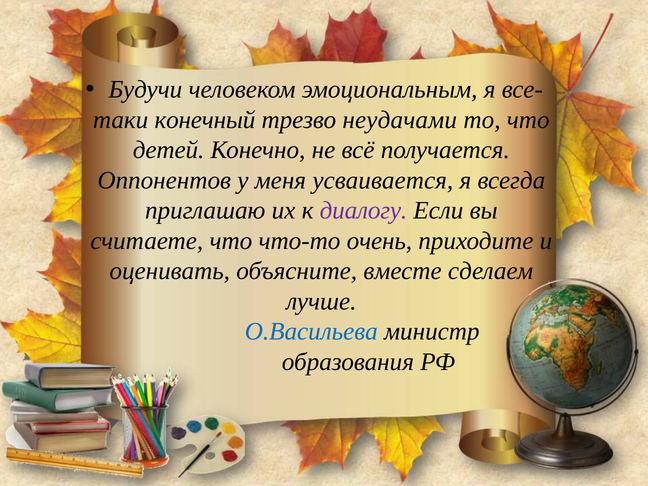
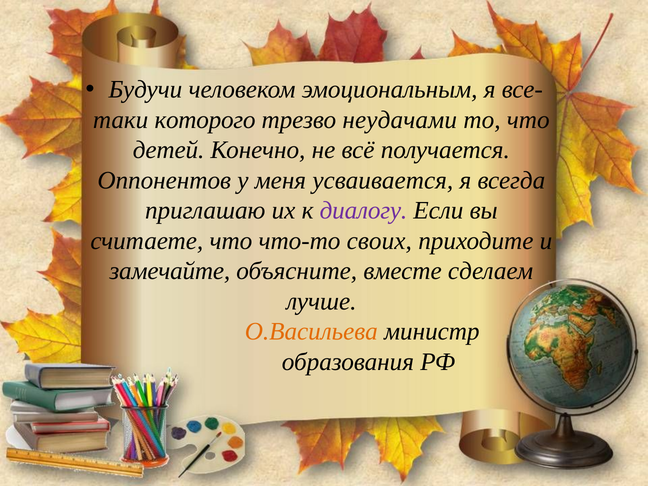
конечный: конечный -> которого (205, 120)
очень: очень -> своих (379, 241)
оценивать: оценивать -> замечайте (170, 271)
О.Васильева colour: blue -> orange (311, 332)
